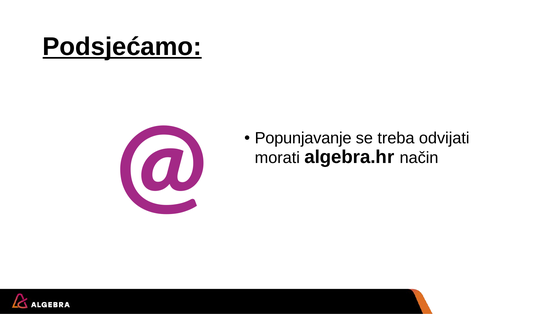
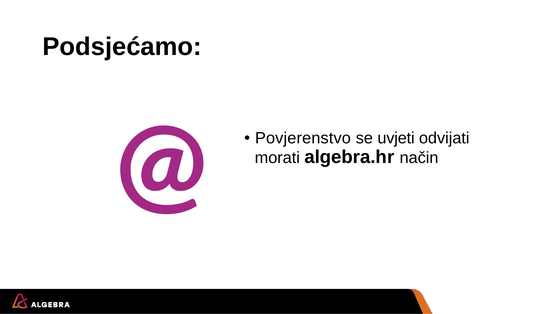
Podsjećamo underline: present -> none (122, 47)
Popunjavanje: Popunjavanje -> Povjerenstvo (303, 138)
treba: treba -> uvjeti (396, 138)
